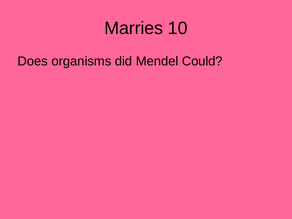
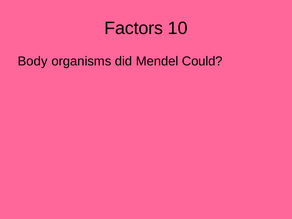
Marries: Marries -> Factors (134, 28)
Does: Does -> Body (33, 61)
